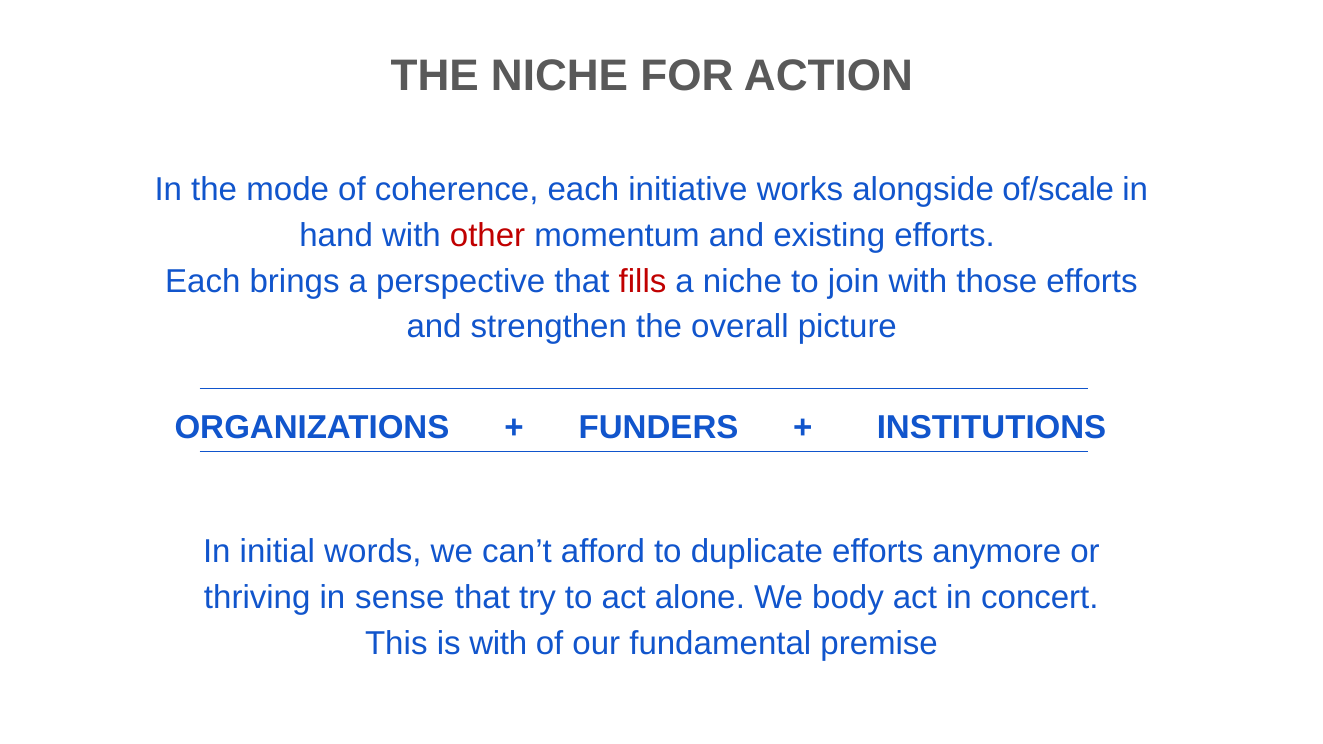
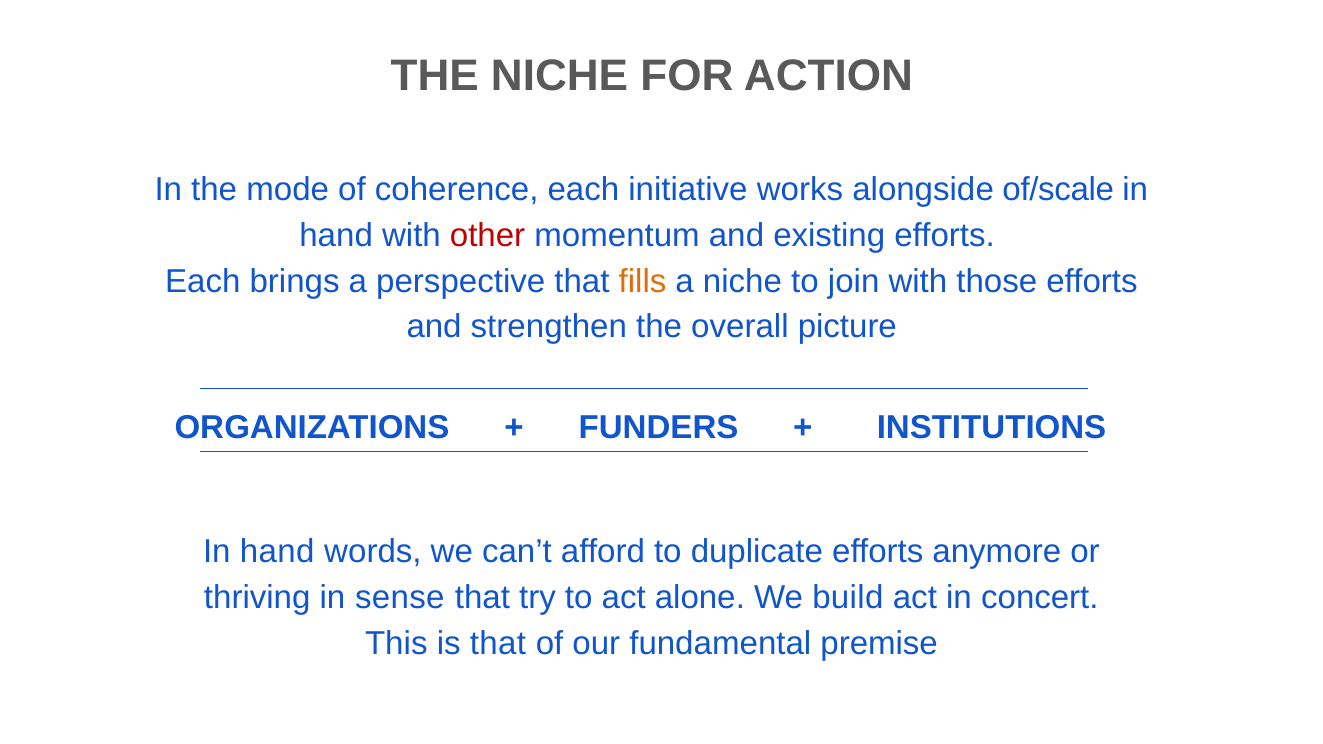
fills colour: red -> orange (643, 281)
initial: initial -> hand (277, 552)
body: body -> build (848, 598)
is with: with -> that (498, 644)
